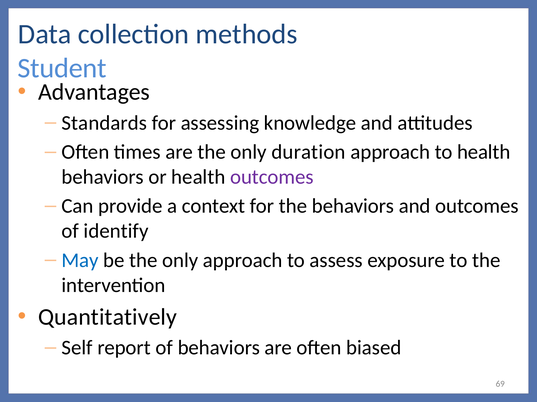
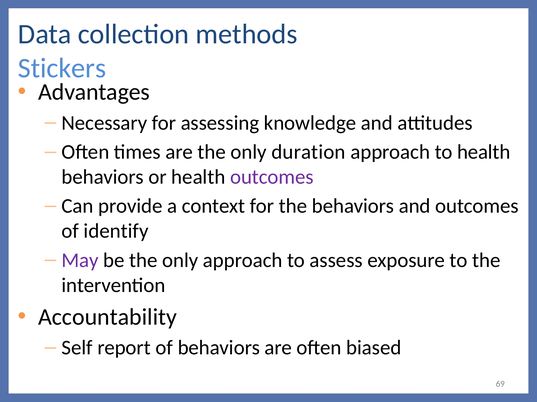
Student: Student -> Stickers (62, 68)
Standards: Standards -> Necessary (104, 123)
May colour: blue -> purple (80, 261)
Quantitatively: Quantitatively -> Accountability (108, 318)
